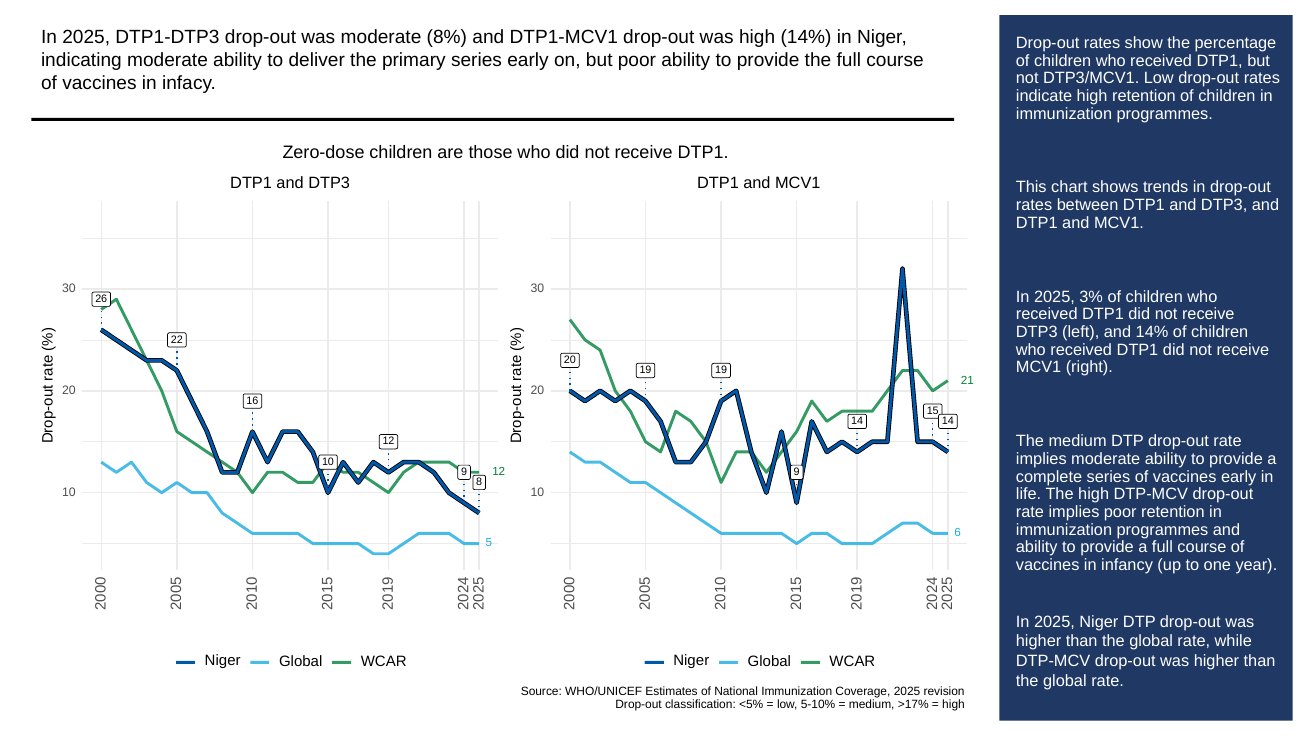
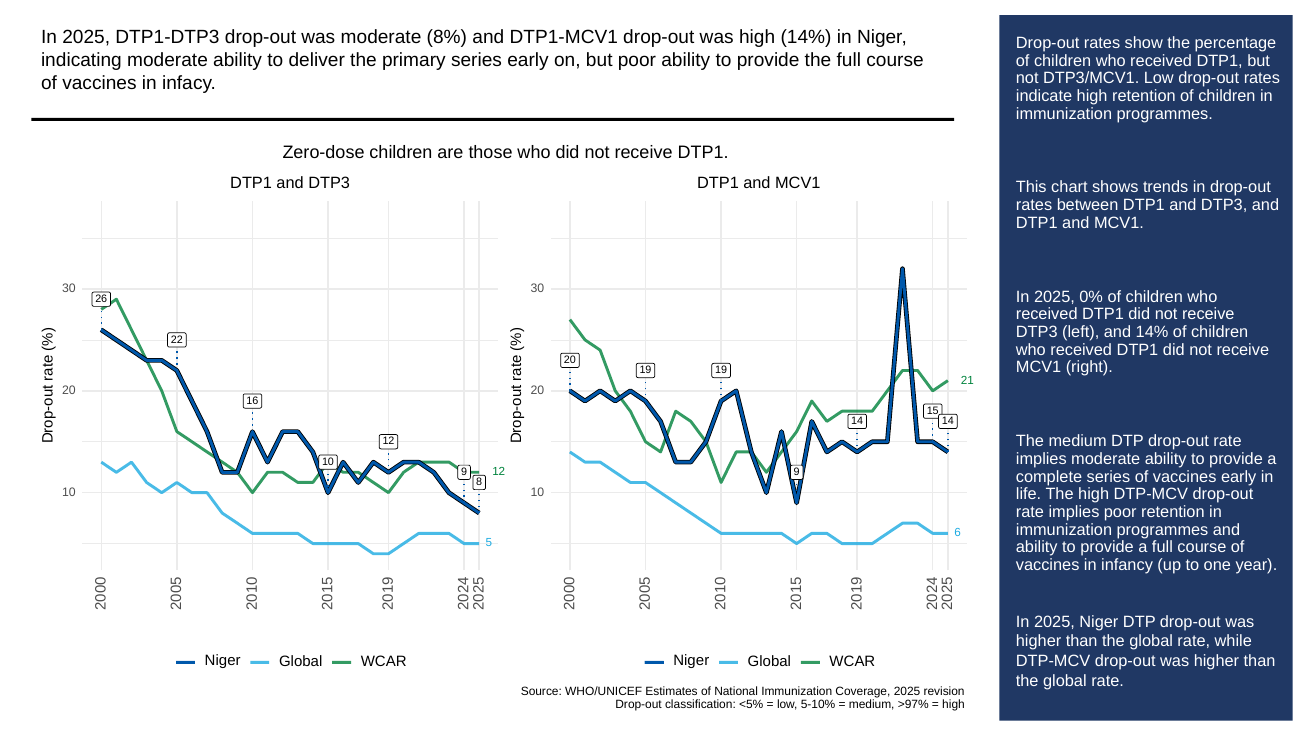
3%: 3% -> 0% (1091, 297)
>17%: >17% -> >97% (913, 705)
